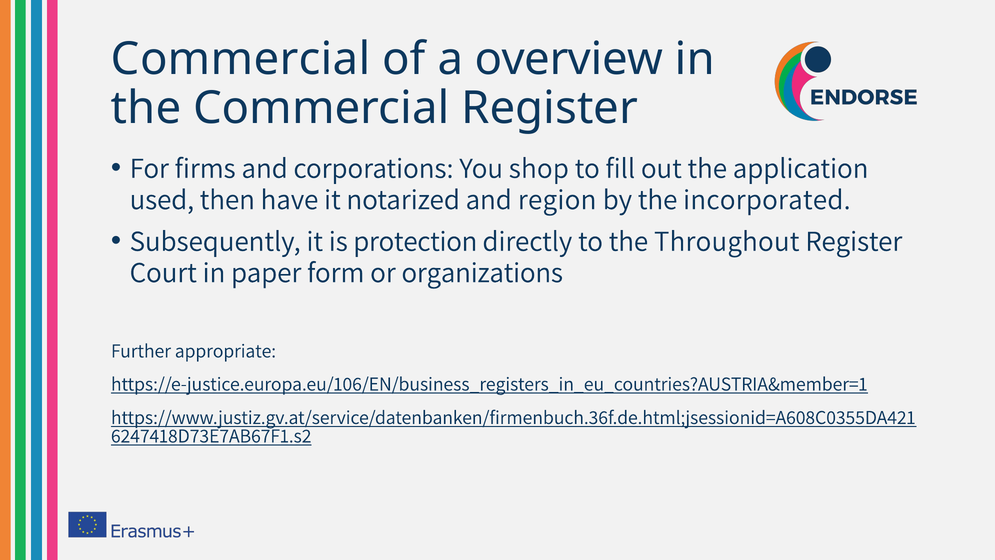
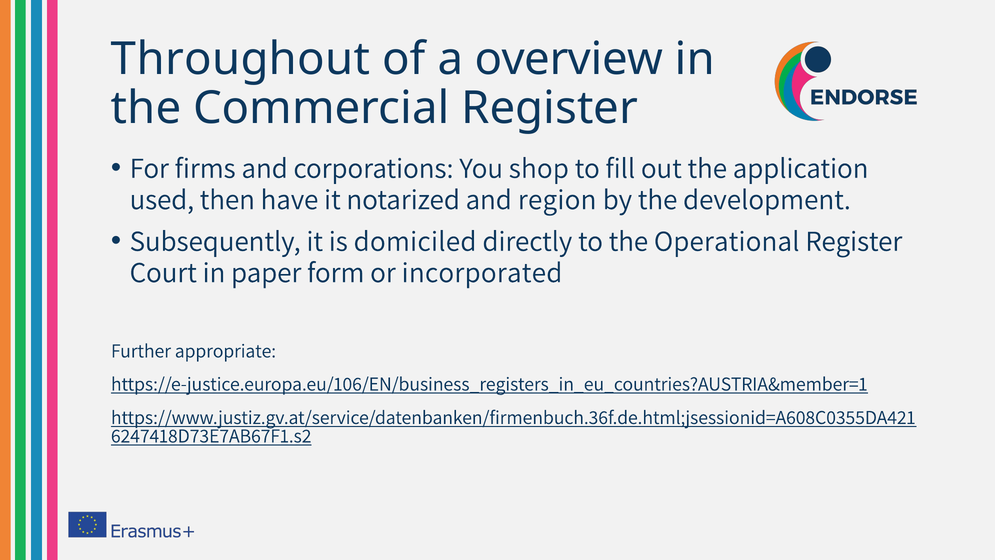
Commercial: Commercial -> Throughout (241, 59)
incorporated: incorporated -> development (767, 199)
protection: protection -> domiciled (415, 241)
Throughout: Throughout -> Operational (727, 241)
organizations: organizations -> incorporated (482, 272)
